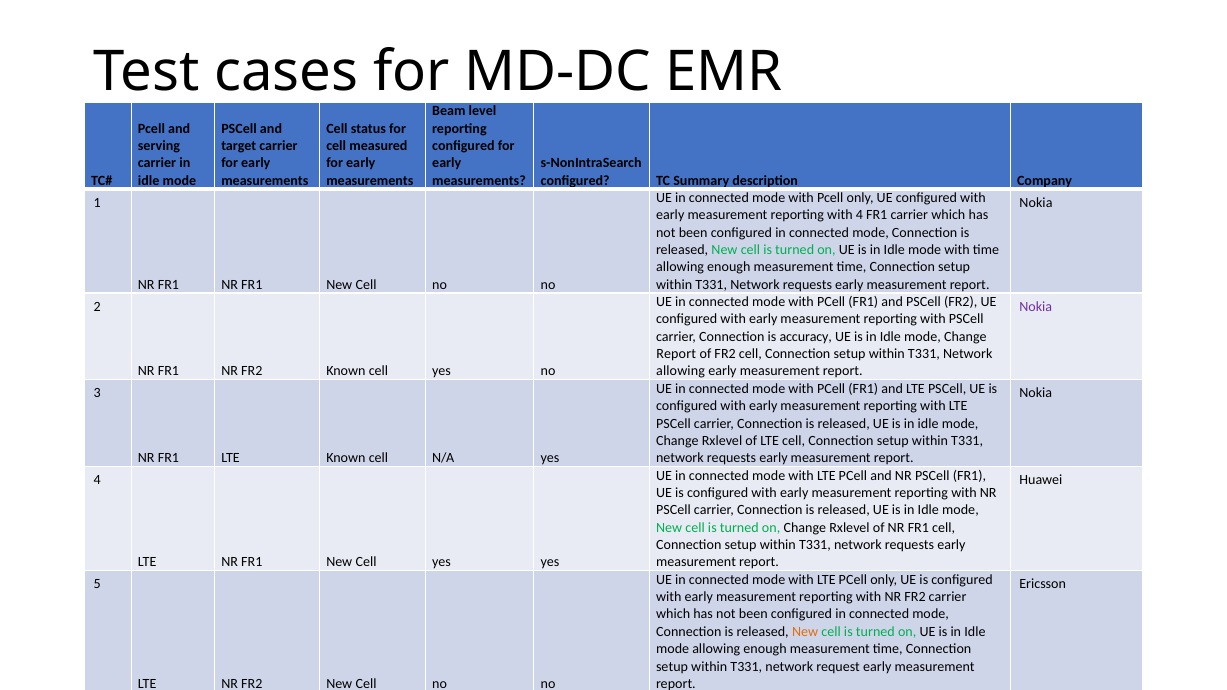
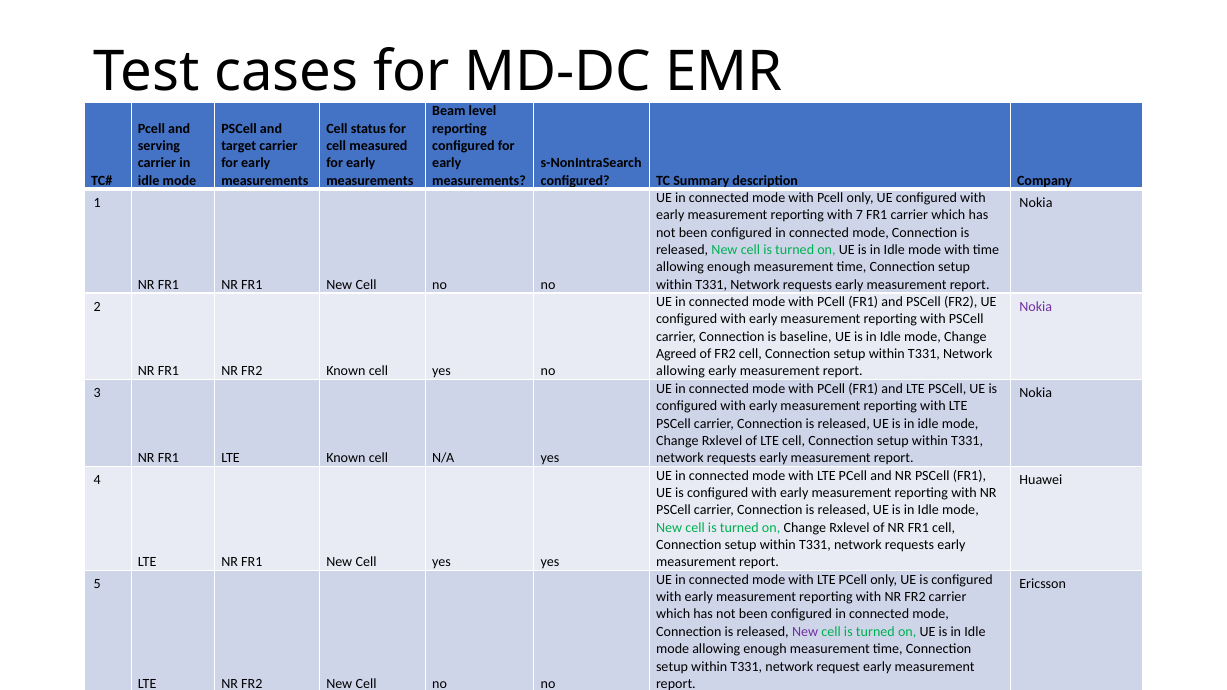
with 4: 4 -> 7 (859, 215)
accuracy: accuracy -> baseline (806, 337)
Report: Report -> Agreed (676, 354)
New colour: orange -> purple (805, 632)
